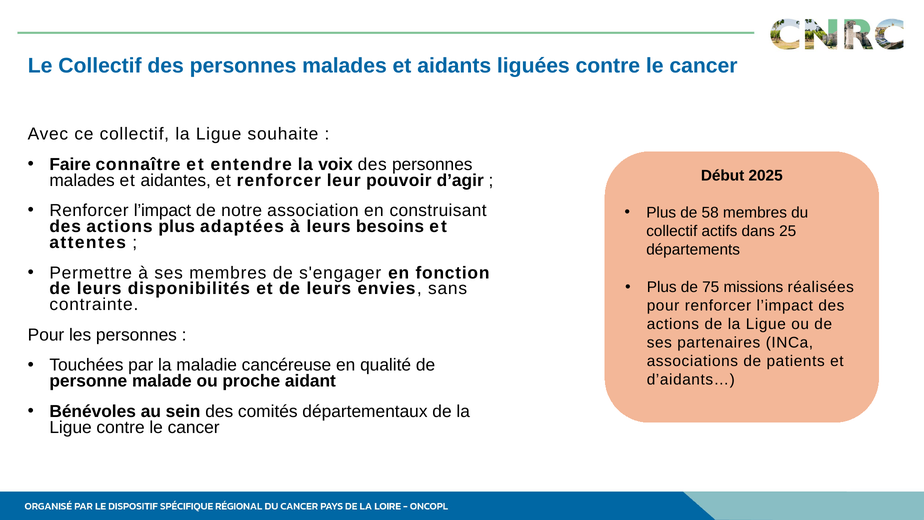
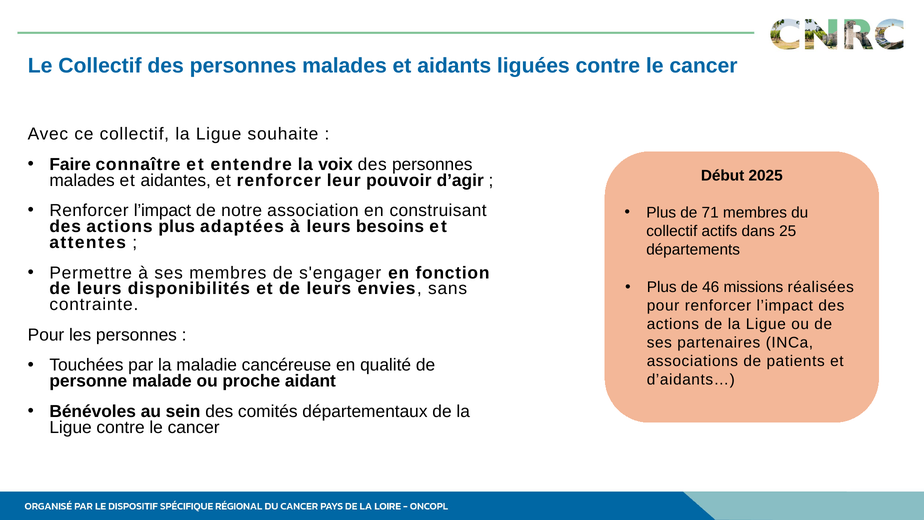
58: 58 -> 71 (710, 213)
75: 75 -> 46 (711, 287)
